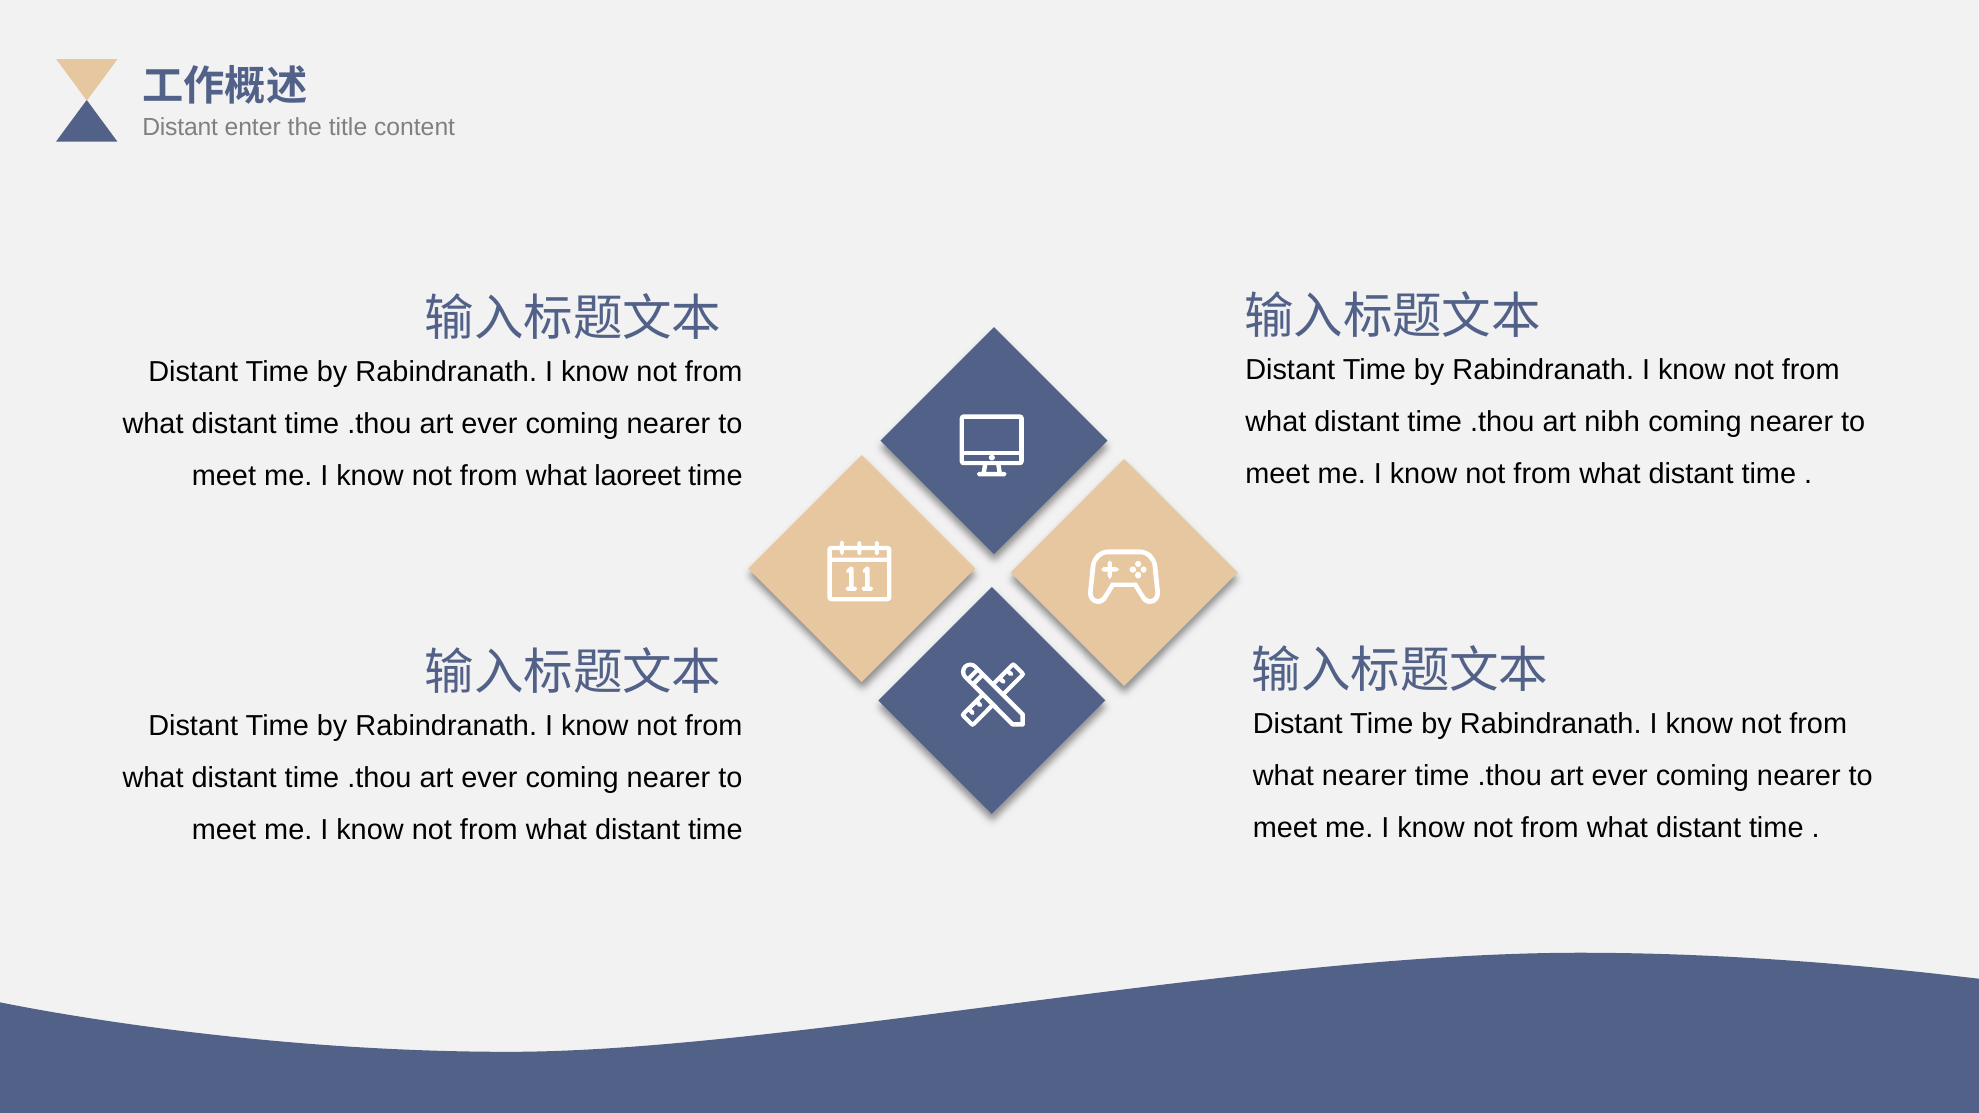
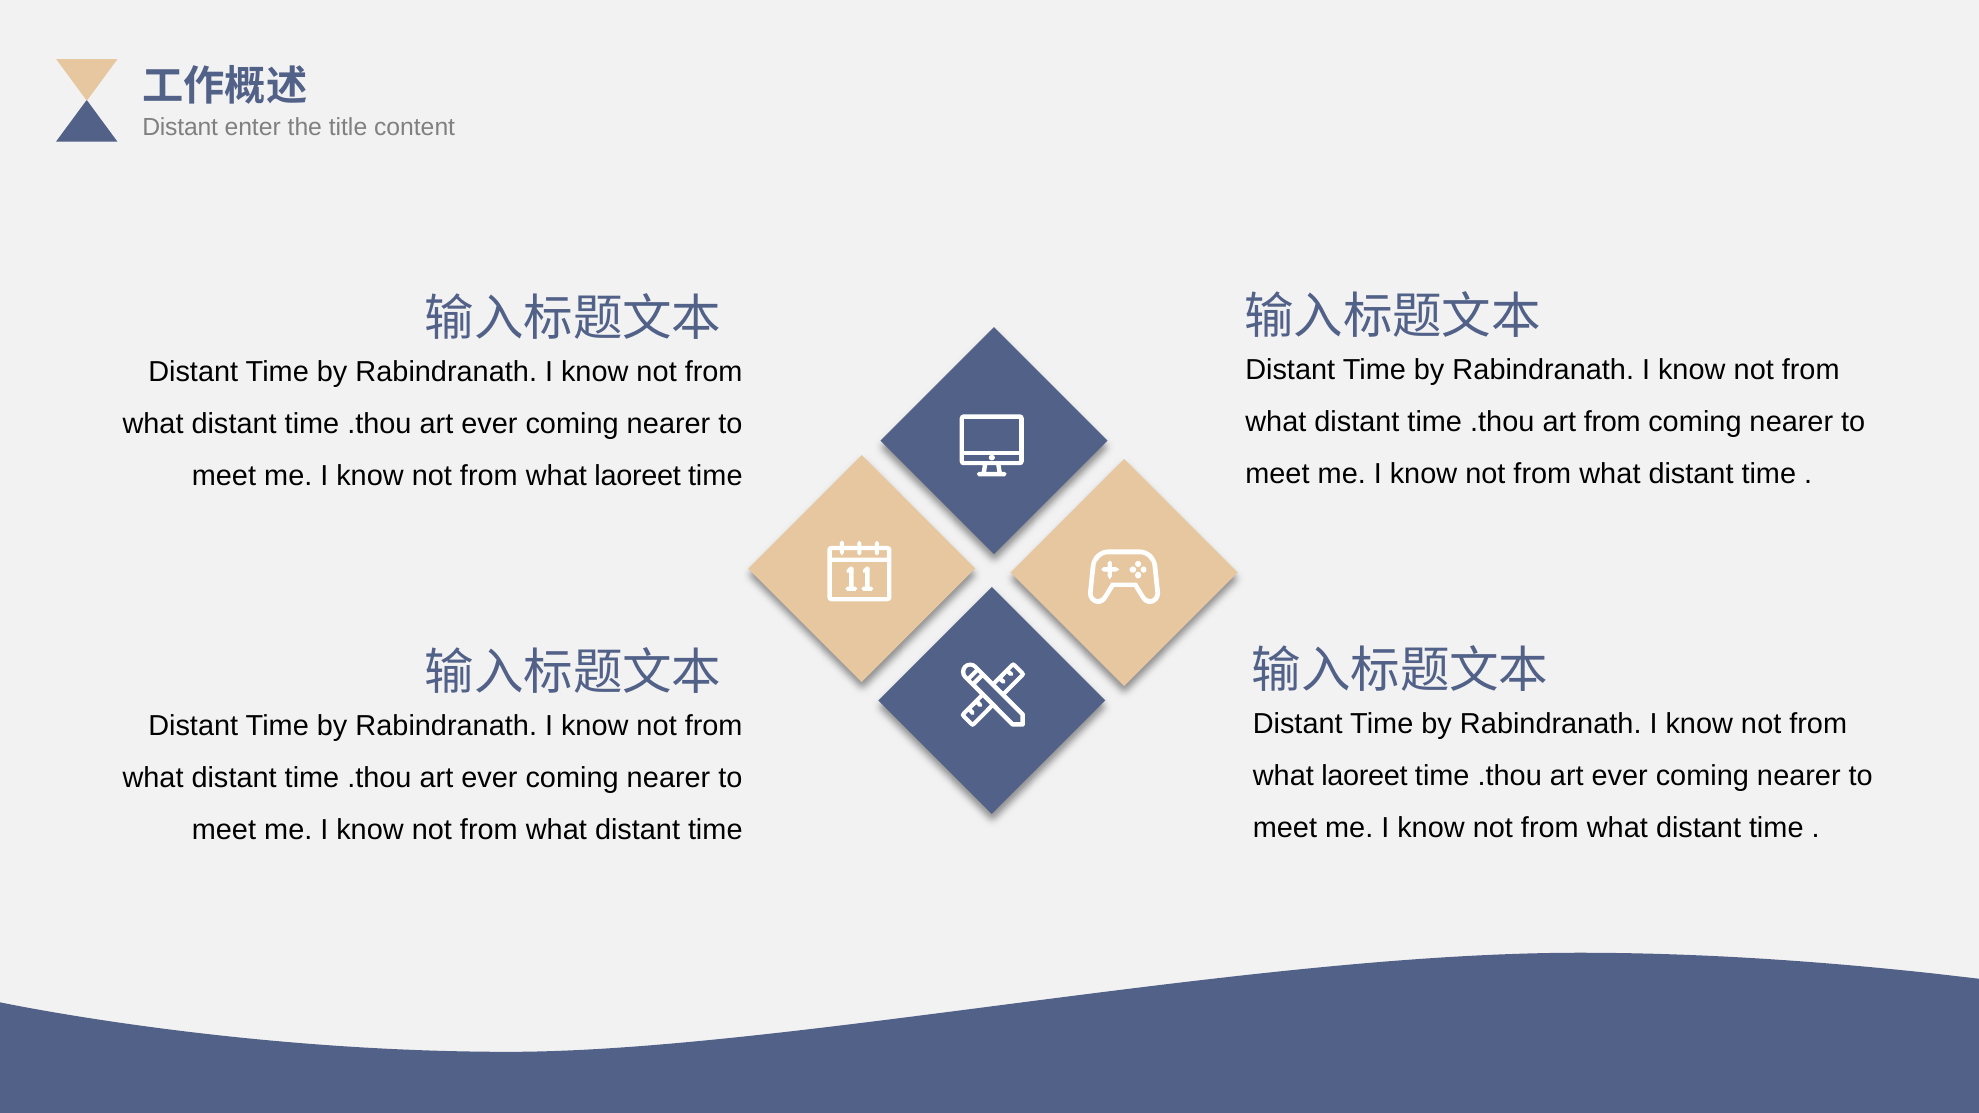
art nibh: nibh -> from (1612, 422)
nearer: nearer -> laoreet (1365, 776)
